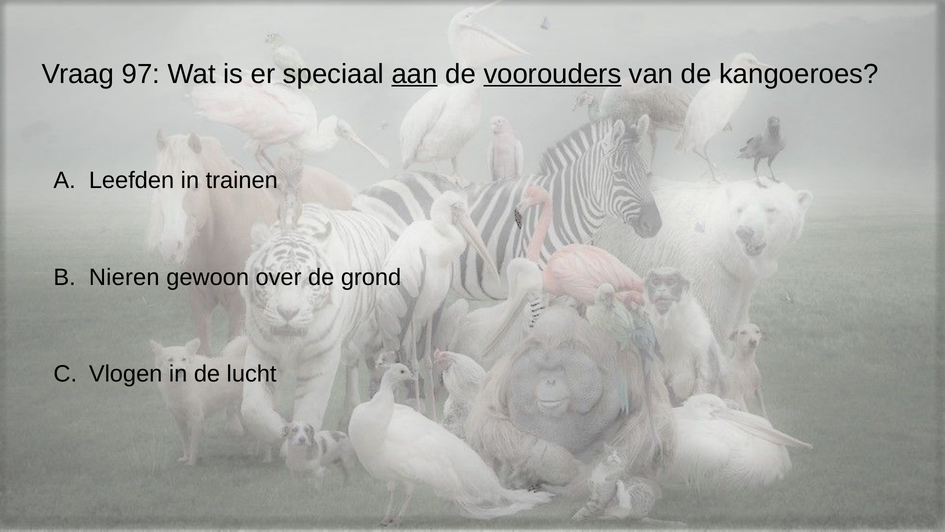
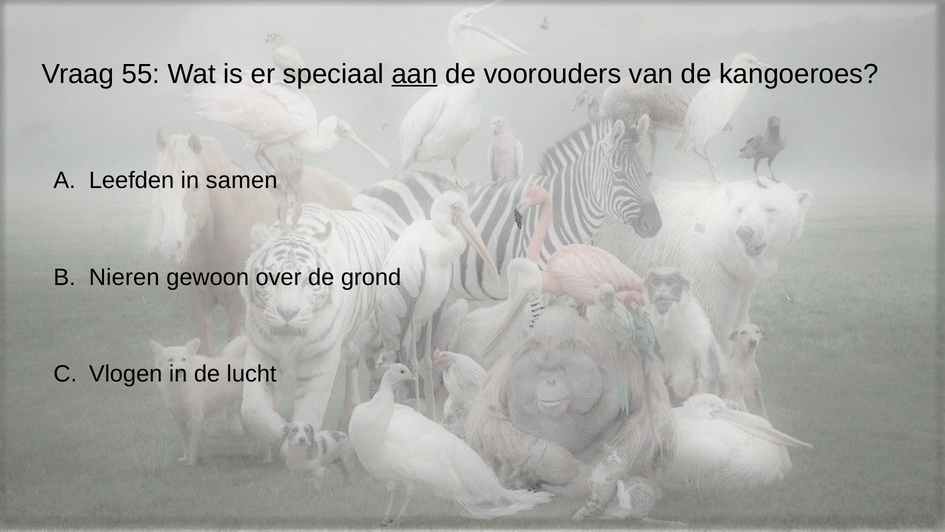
97: 97 -> 55 (141, 74)
voorouders underline: present -> none (552, 74)
trainen: trainen -> samen (242, 180)
